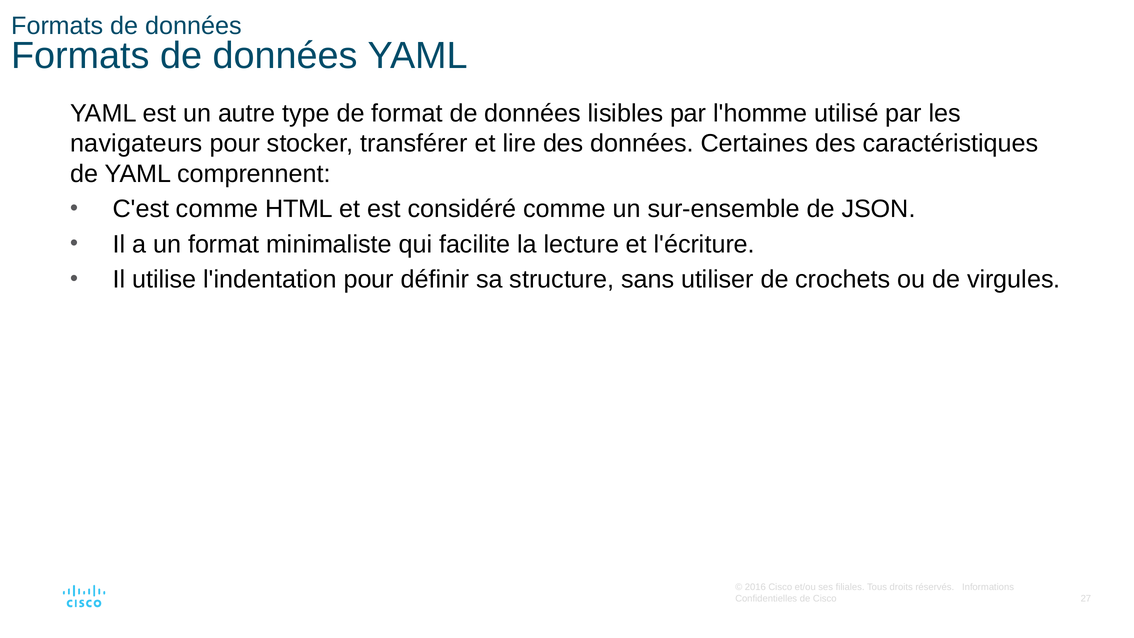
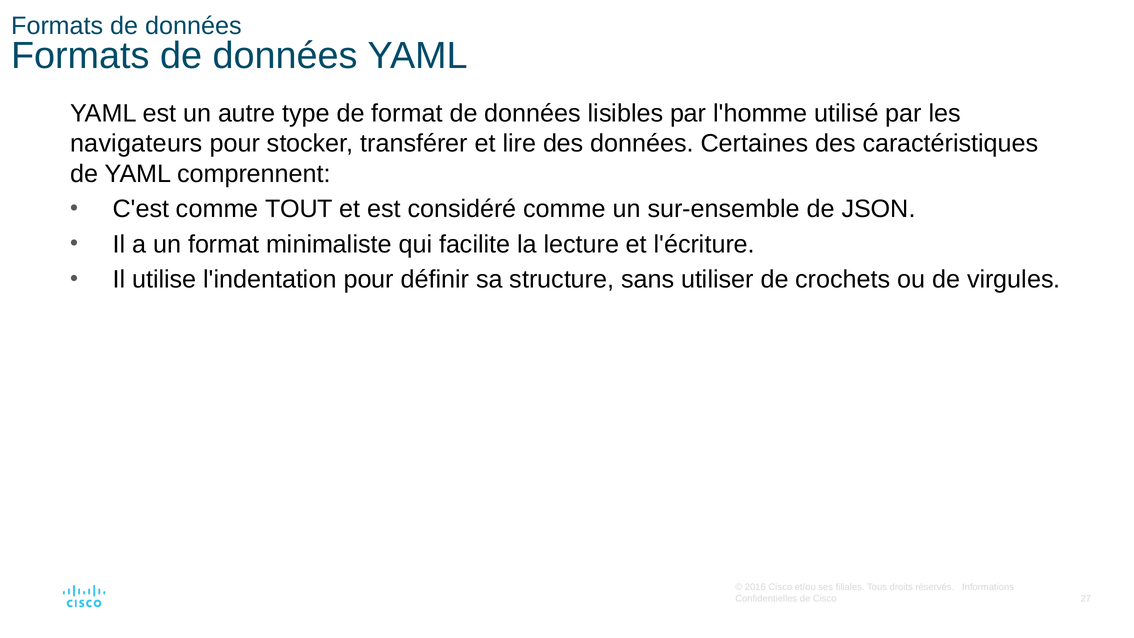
HTML: HTML -> TOUT (299, 209)
